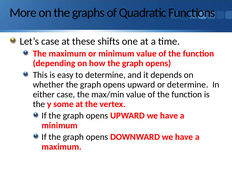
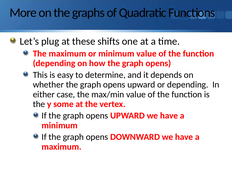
Let’s case: case -> plug (50, 41)
or determine: determine -> depending (188, 85)
